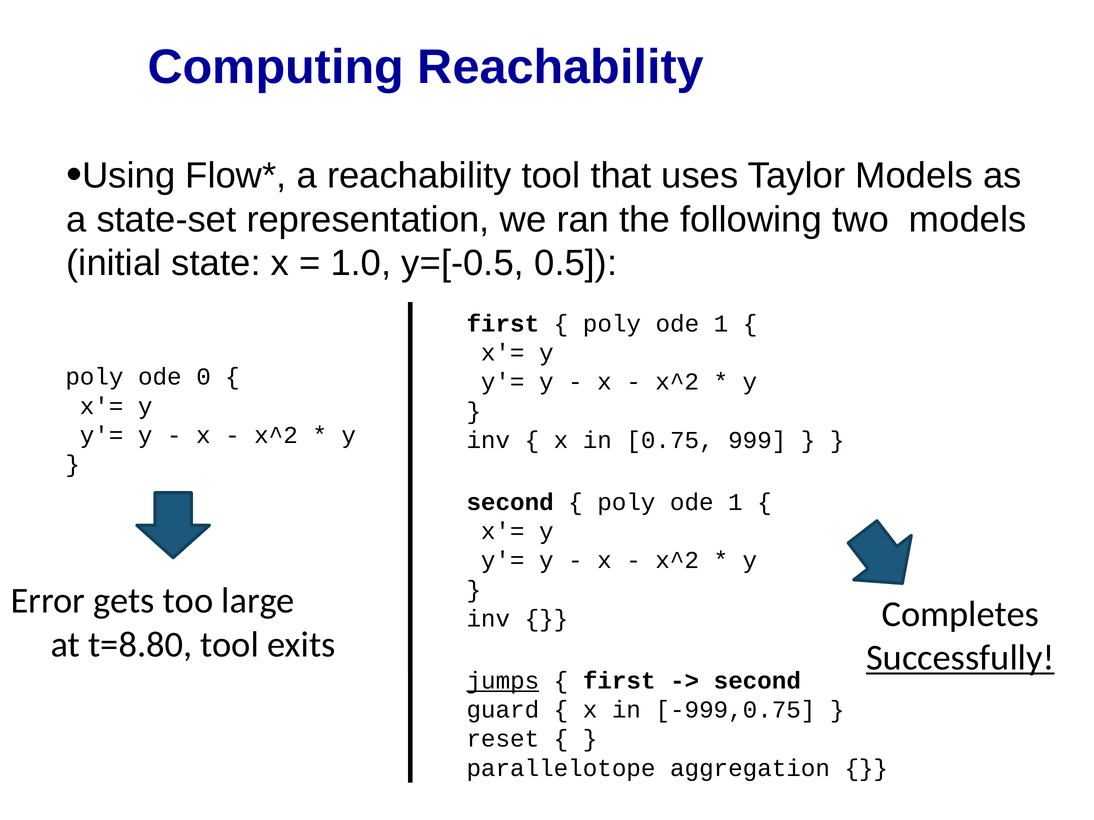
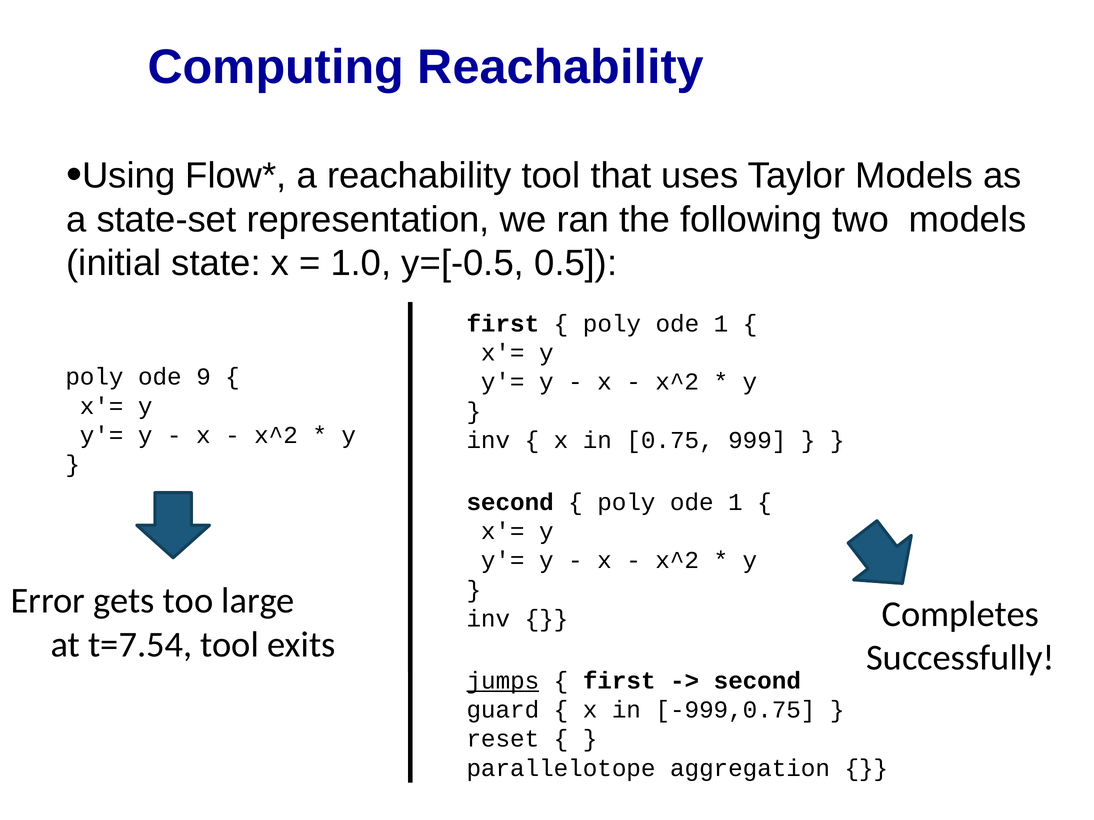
0: 0 -> 9 (204, 377)
t=8.80: t=8.80 -> t=7.54 (140, 645)
Successfully underline: present -> none (960, 658)
